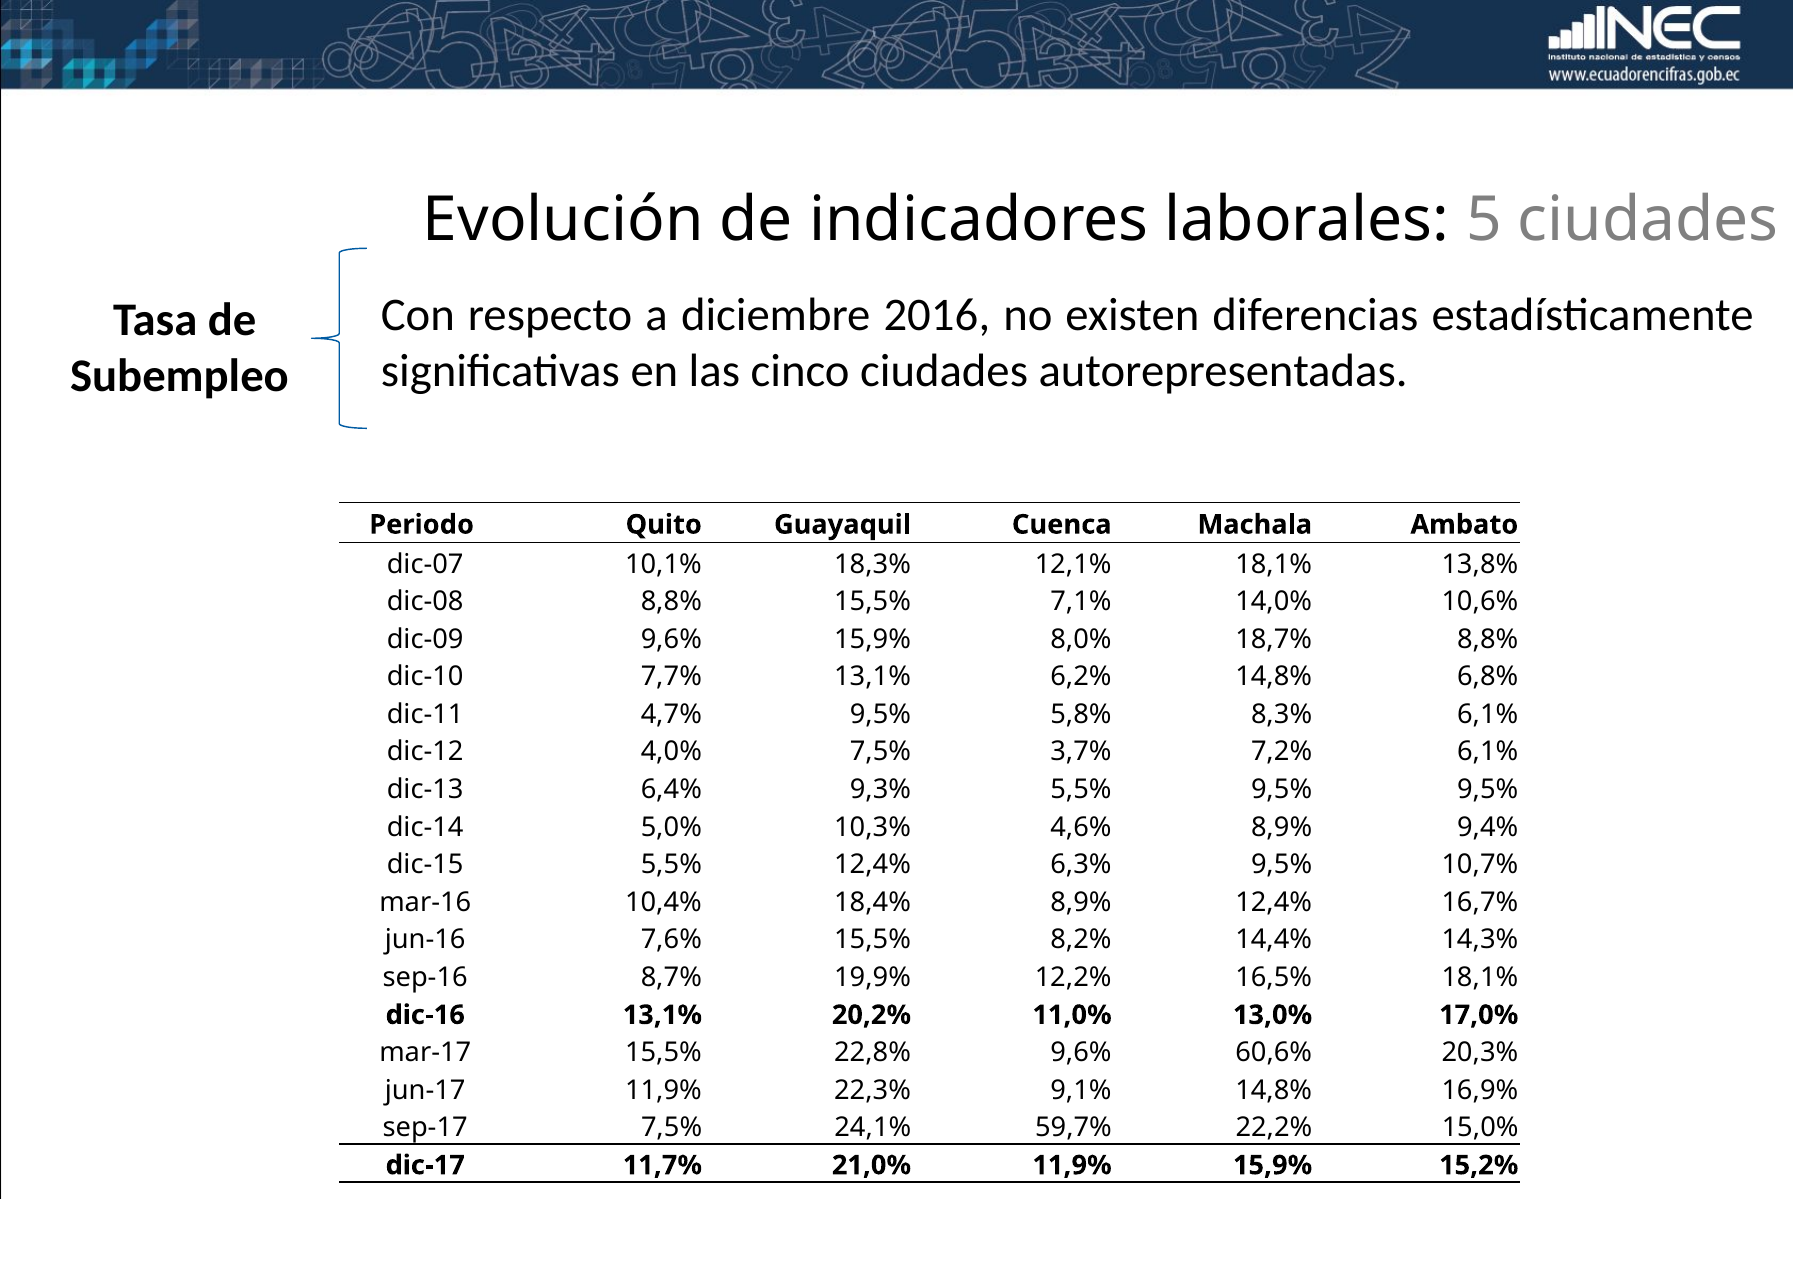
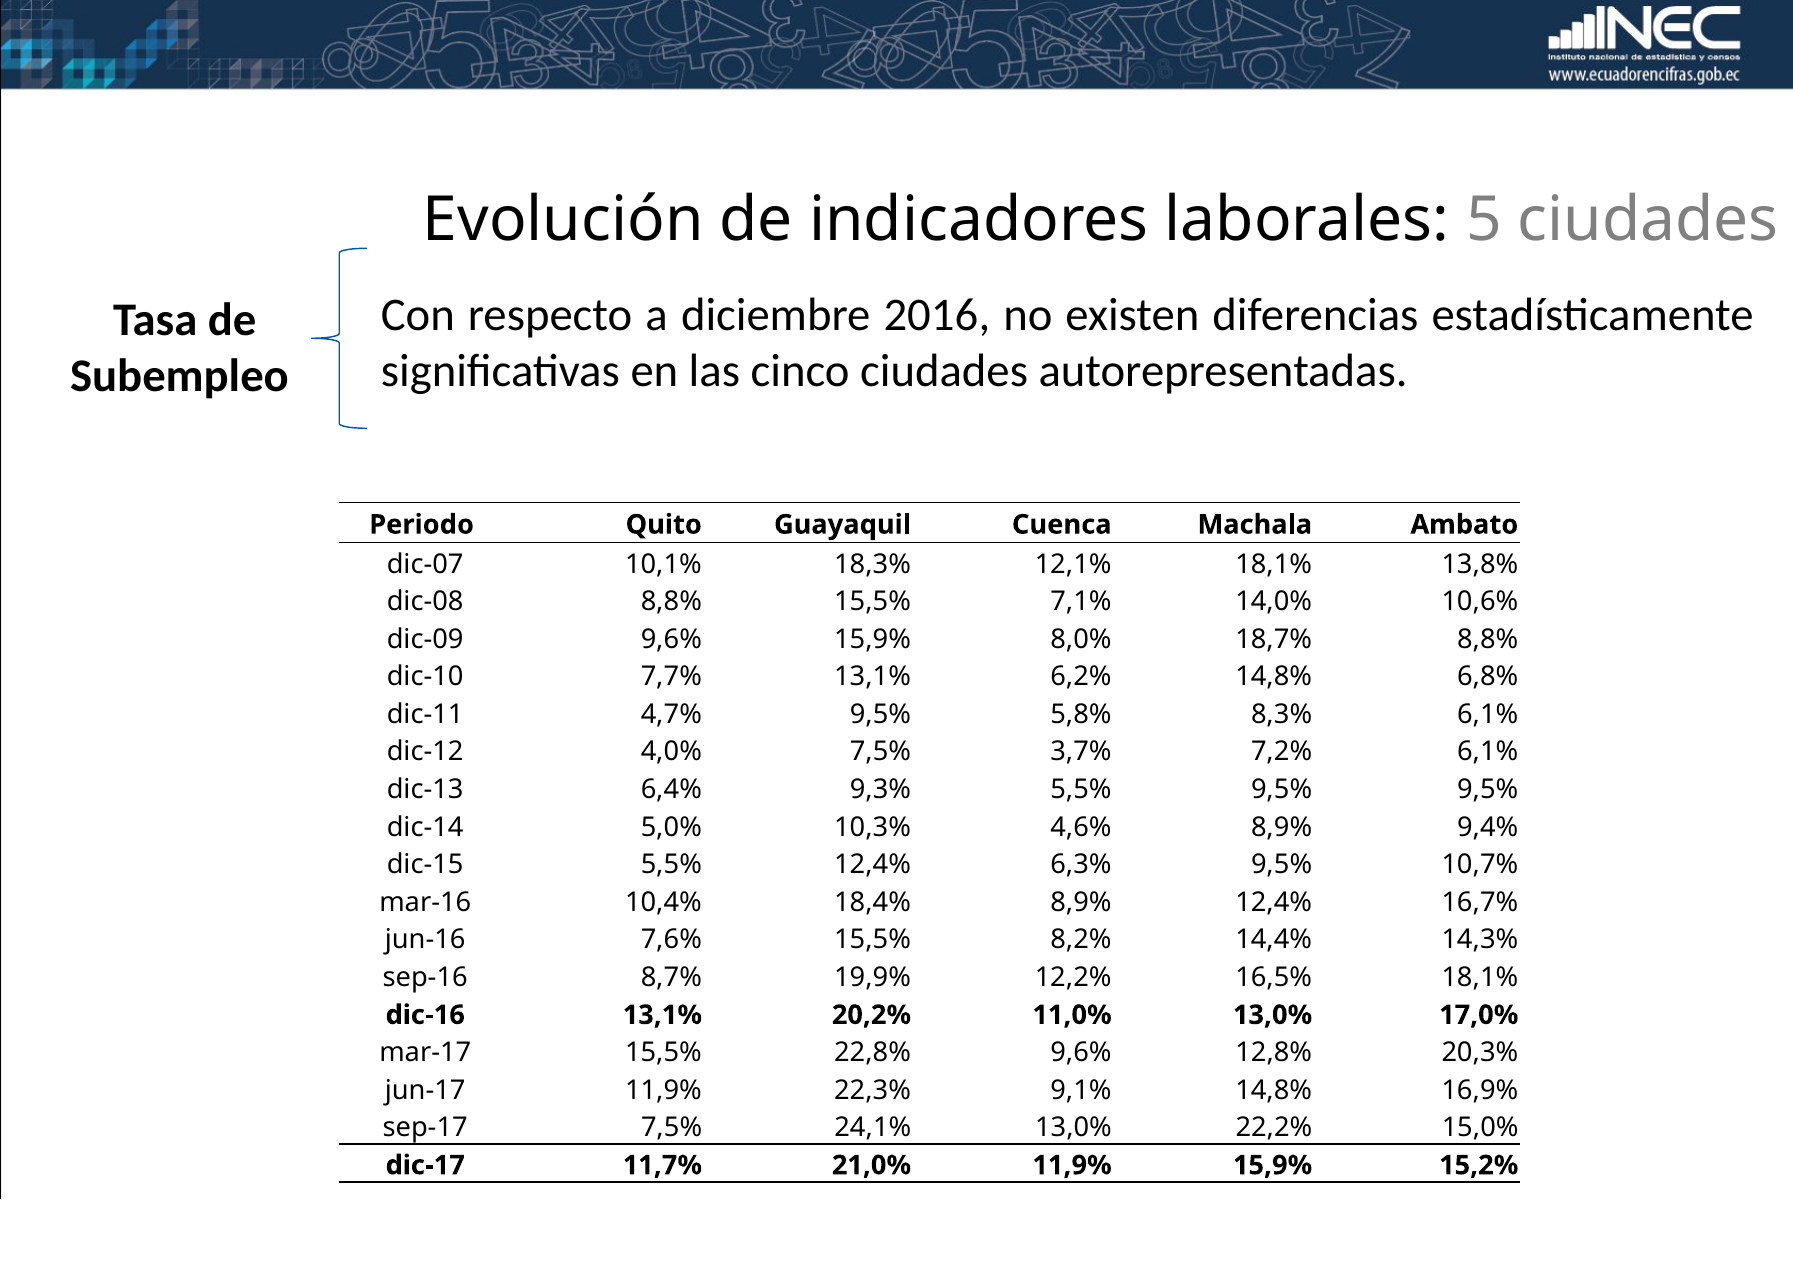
60,6%: 60,6% -> 12,8% (1274, 1052)
24,1% 59,7%: 59,7% -> 13,0% (1073, 1127)
